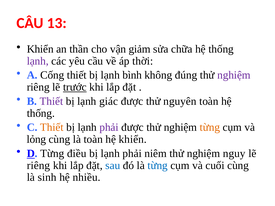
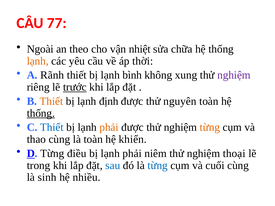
13: 13 -> 77 (57, 23)
Khiển: Khiển -> Ngoài (40, 49)
thần: thần -> theo (79, 49)
giảm: giảm -> nhiệt (140, 49)
lạnh colour: purple -> orange (38, 61)
Cống: Cống -> Rãnh (52, 75)
đúng: đúng -> xung (186, 75)
Thiết colour: purple -> orange (51, 101)
giác: giác -> định (109, 101)
thống underline: none -> present (41, 113)
Thiết colour: orange -> blue (52, 127)
phải colour: purple -> orange (109, 127)
lỏng: lỏng -> thao (36, 139)
nguy: nguy -> thoại (234, 154)
riêng: riêng -> trong (39, 166)
